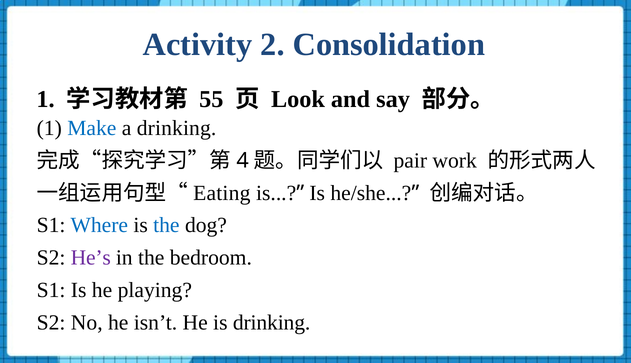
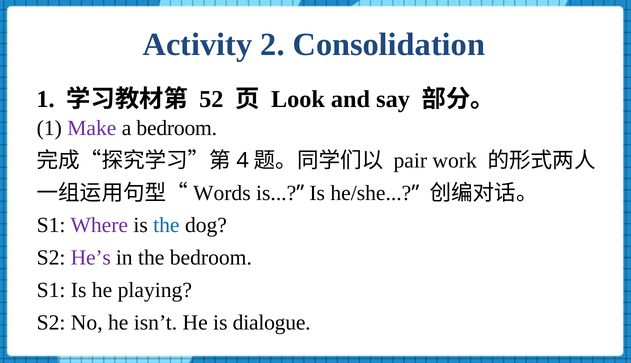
55: 55 -> 52 (211, 99)
Make colour: blue -> purple (92, 128)
a drinking: drinking -> bedroom (177, 128)
Eating: Eating -> Words (222, 193)
Where colour: blue -> purple (99, 226)
is drinking: drinking -> dialogue (272, 323)
